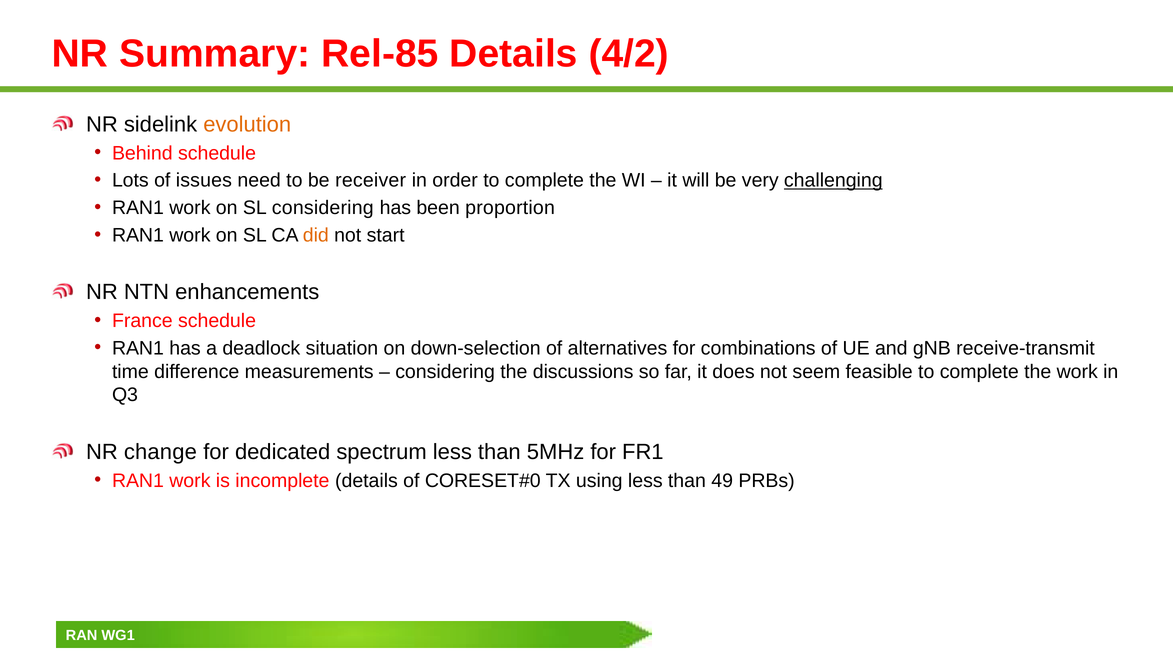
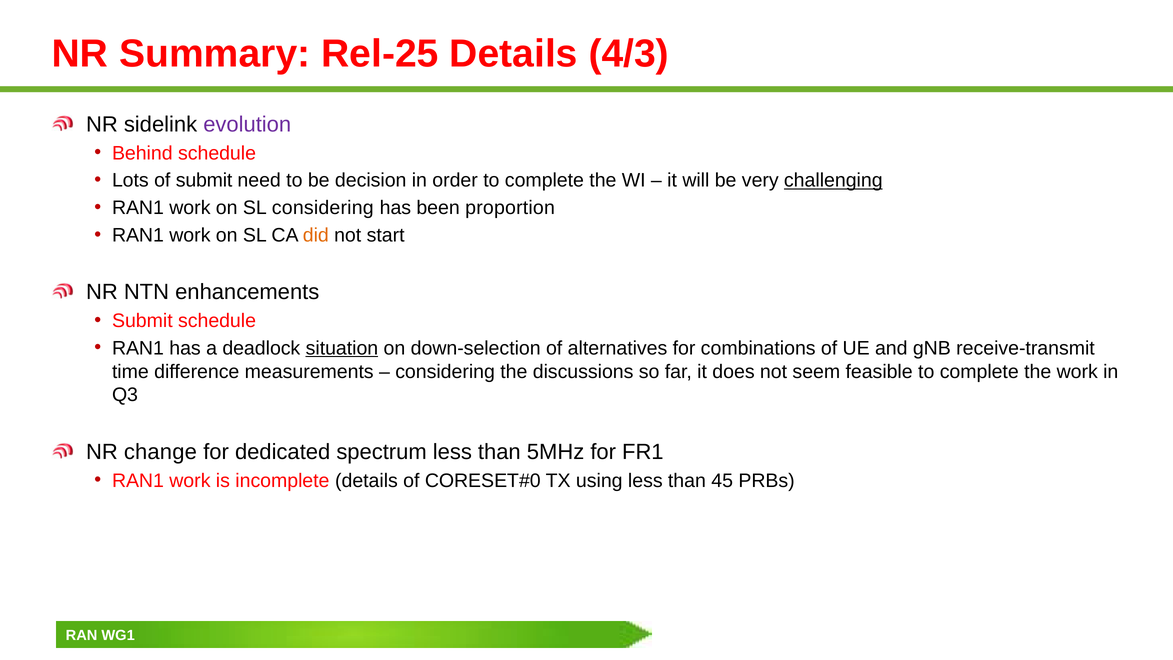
Rel-85: Rel-85 -> Rel-25 (380, 54)
4/2: 4/2 -> 4/3 (629, 54)
evolution colour: orange -> purple (247, 124)
of issues: issues -> submit (204, 180)
receiver: receiver -> decision (371, 180)
France: France -> Submit (142, 321)
situation underline: none -> present (342, 348)
49: 49 -> 45 (722, 480)
